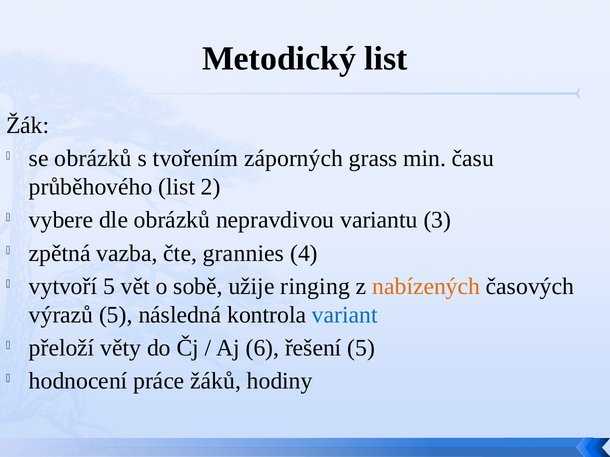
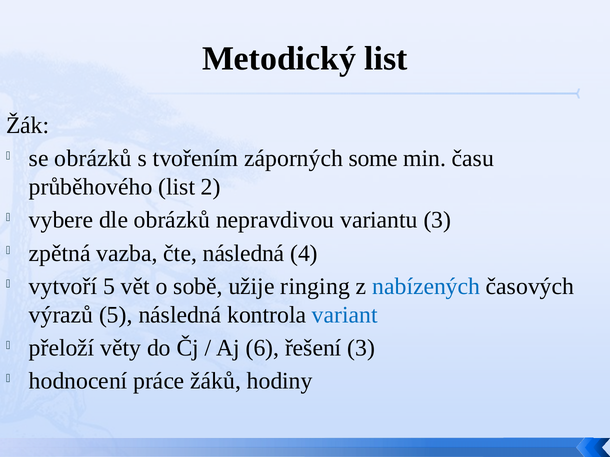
grass: grass -> some (373, 159)
čte grannies: grannies -> následná (244, 254)
nabízených colour: orange -> blue (426, 287)
řešení 5: 5 -> 3 (361, 348)
